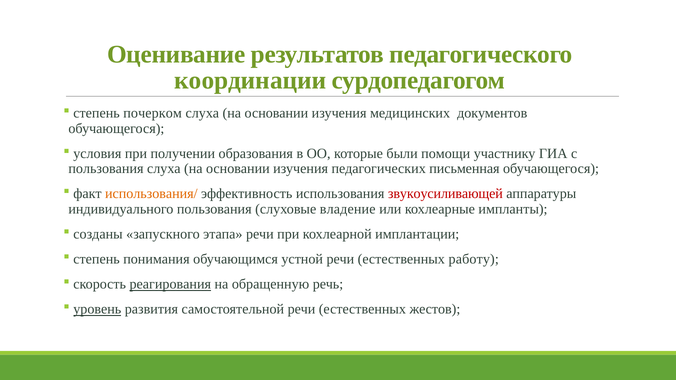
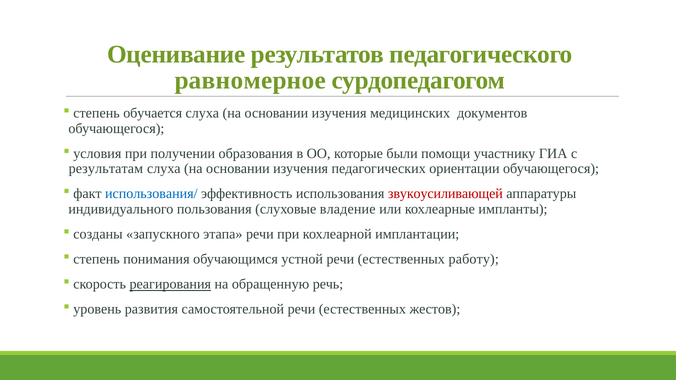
координации: координации -> равномерное (250, 80)
почерком: почерком -> обучается (153, 113)
пользования: пользования -> результатам (106, 169)
письменная: письменная -> ориентации (464, 169)
использования/ colour: orange -> blue (151, 194)
уровень underline: present -> none (97, 310)
